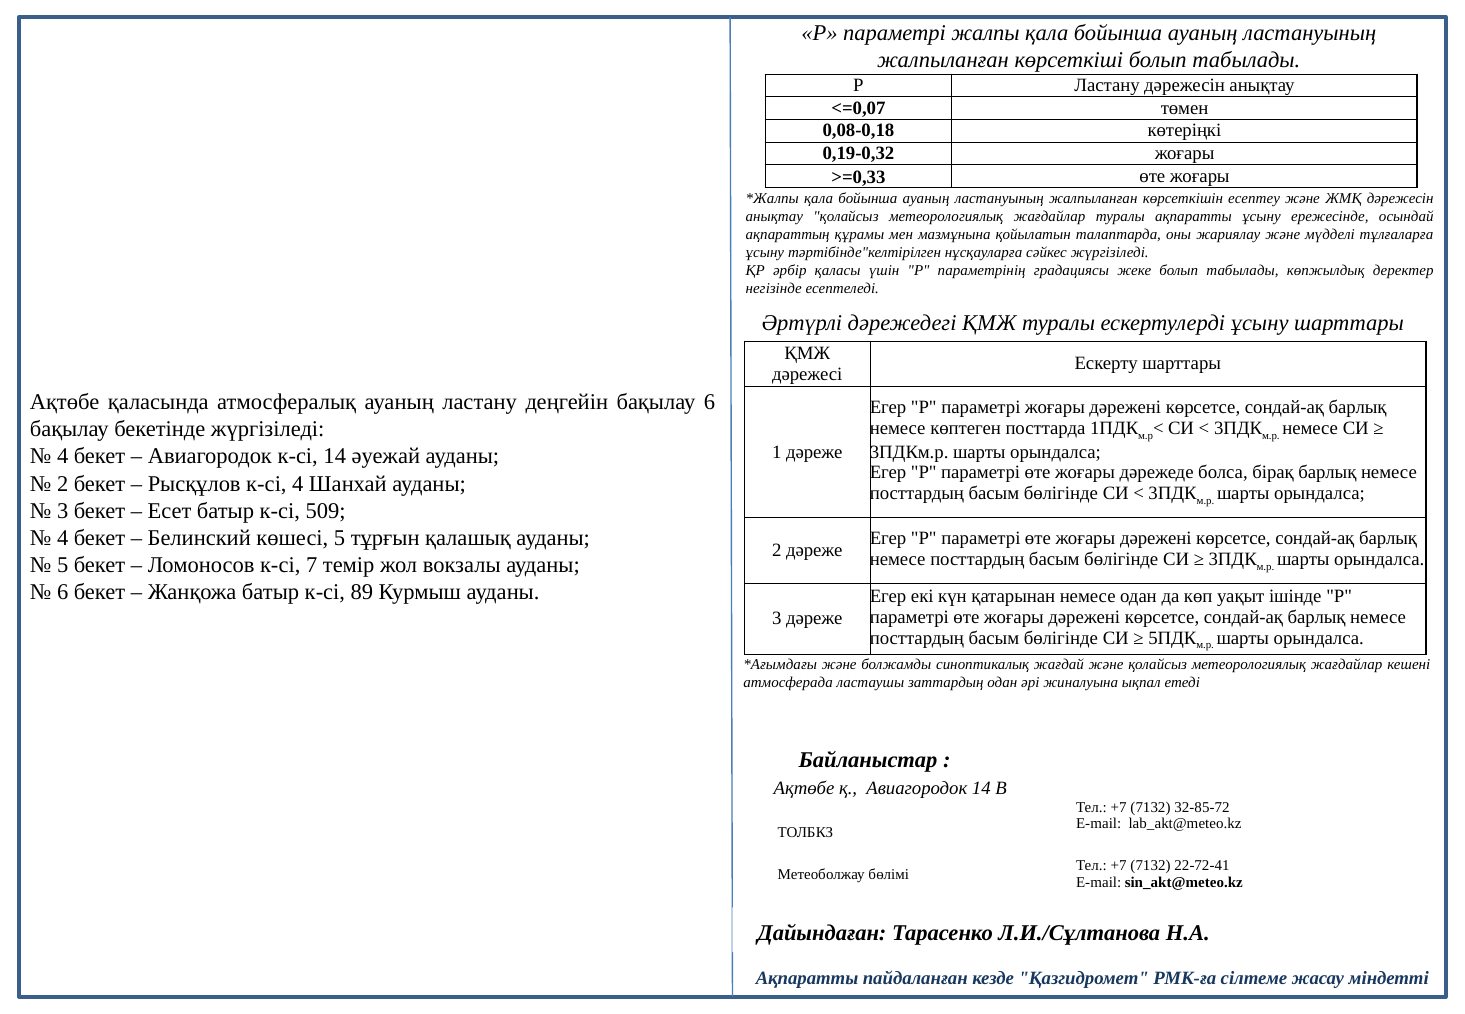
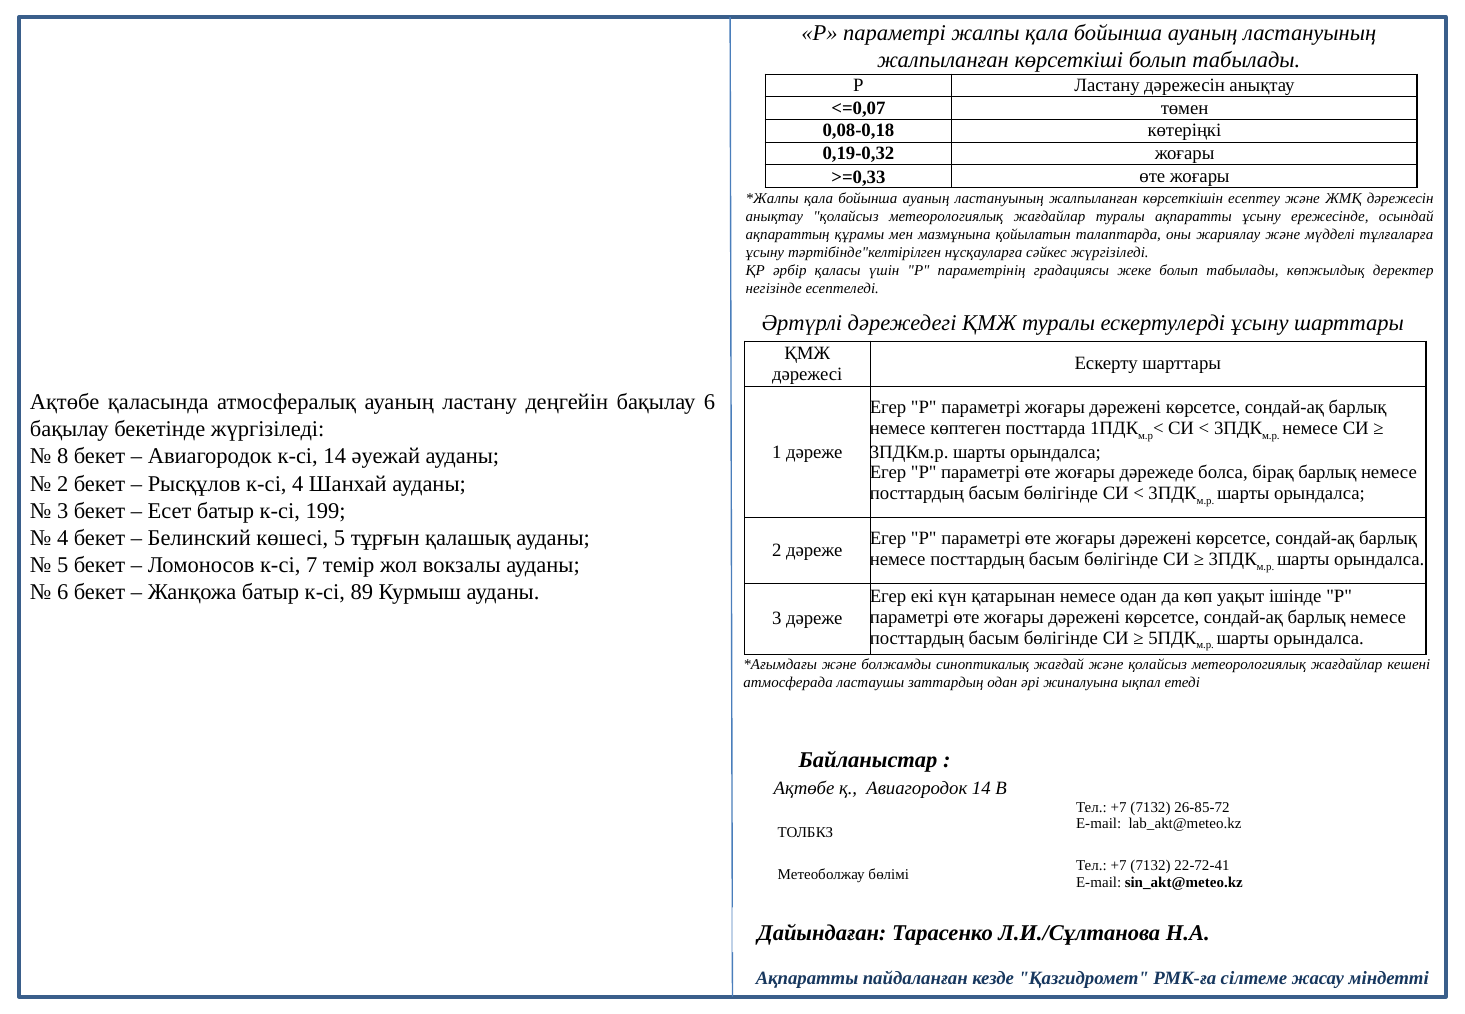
4: 4 -> 8 (63, 457)
509: 509 -> 199 (326, 511)
32-85-72: 32-85-72 -> 26-85-72 (1202, 807)
